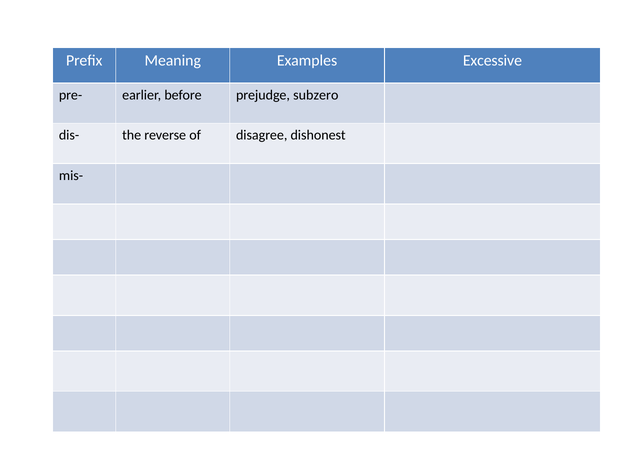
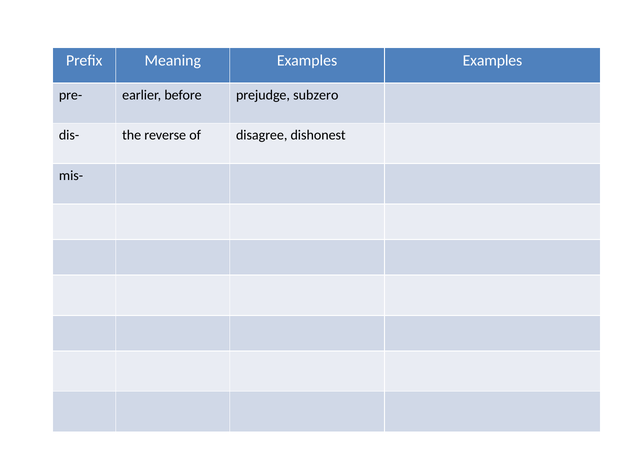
Examples Excessive: Excessive -> Examples (492, 60)
